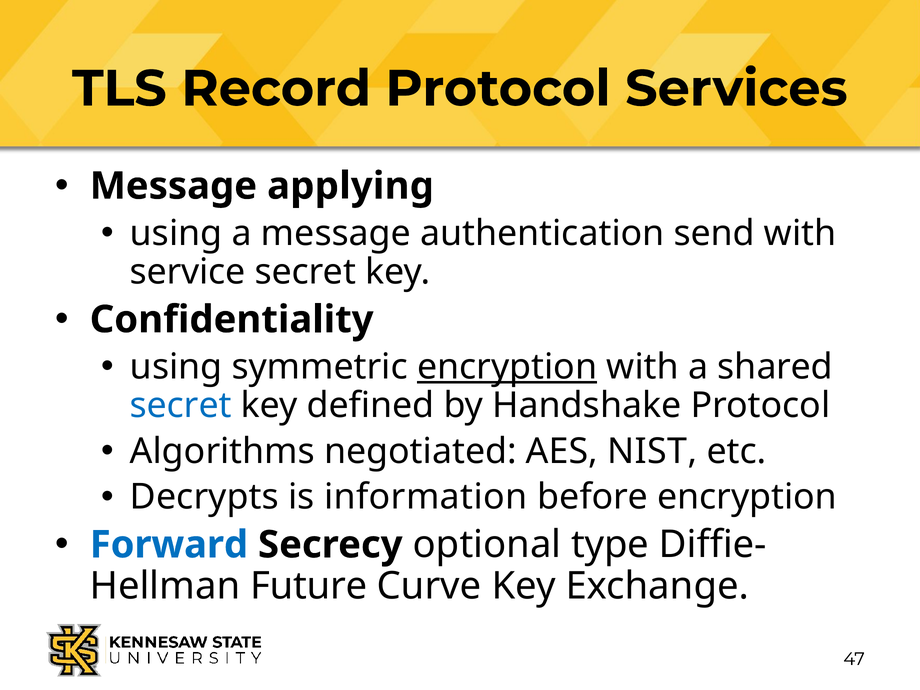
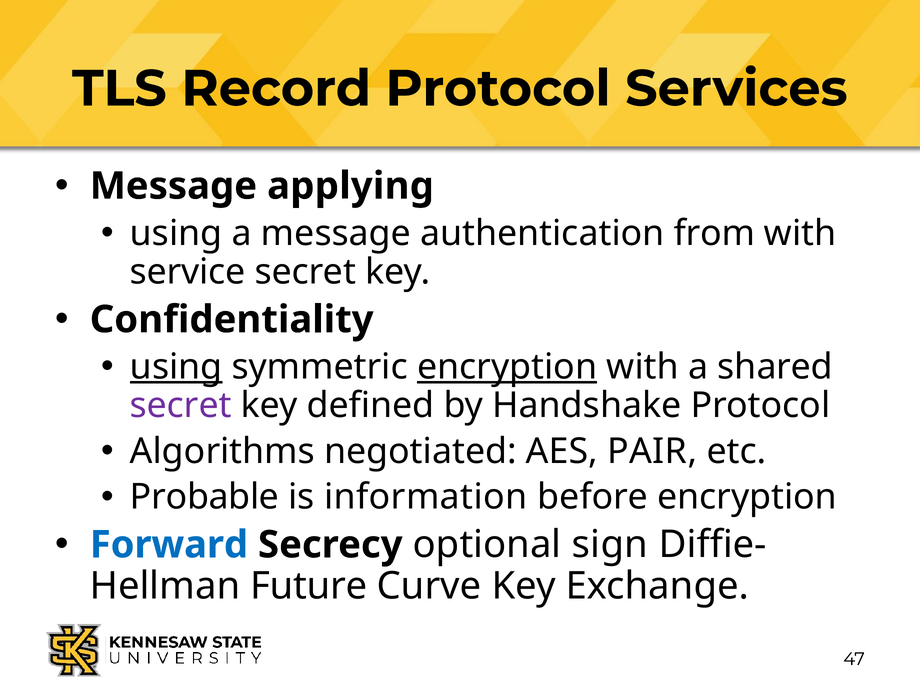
send: send -> from (714, 233)
using underline: none -> present (176, 367)
secret colour: blue -> purple (181, 405)
NIST: NIST -> PAIR (652, 451)
Decrypts: Decrypts -> Probable (205, 497)
type: type -> sign (610, 545)
